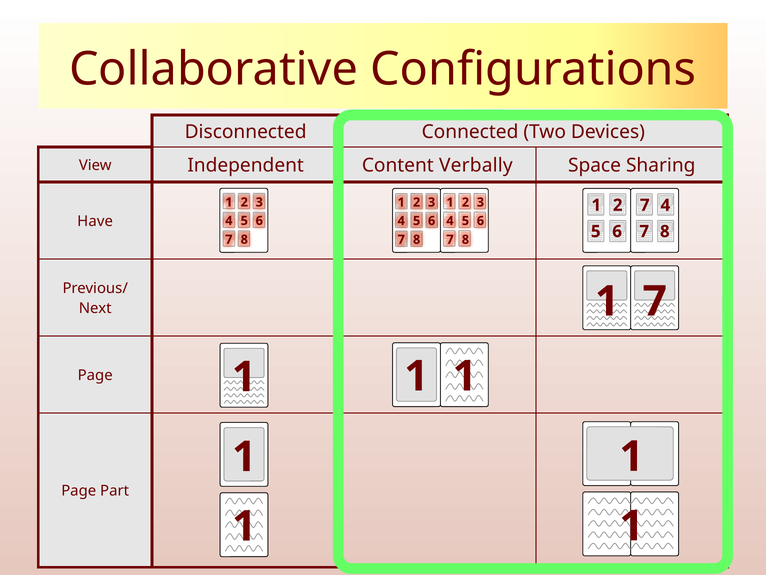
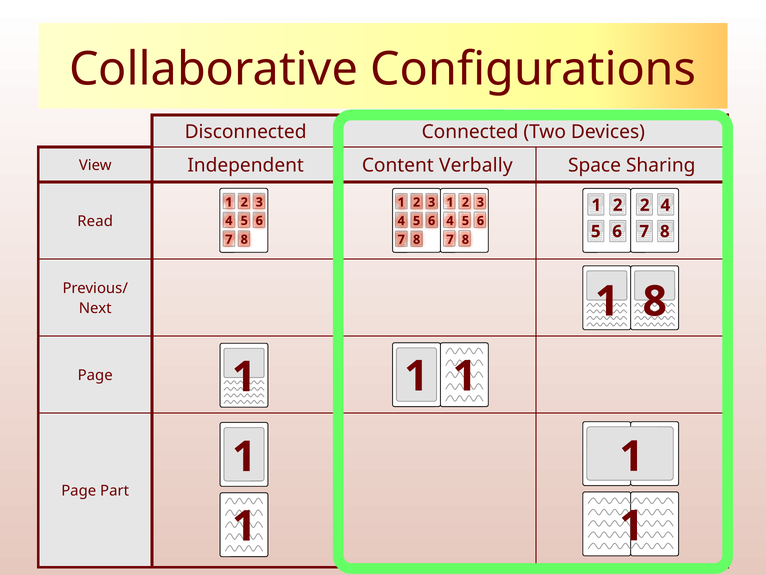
2 7: 7 -> 2 (645, 205)
Have: Have -> Read (95, 221)
1 7: 7 -> 8 (655, 301)
